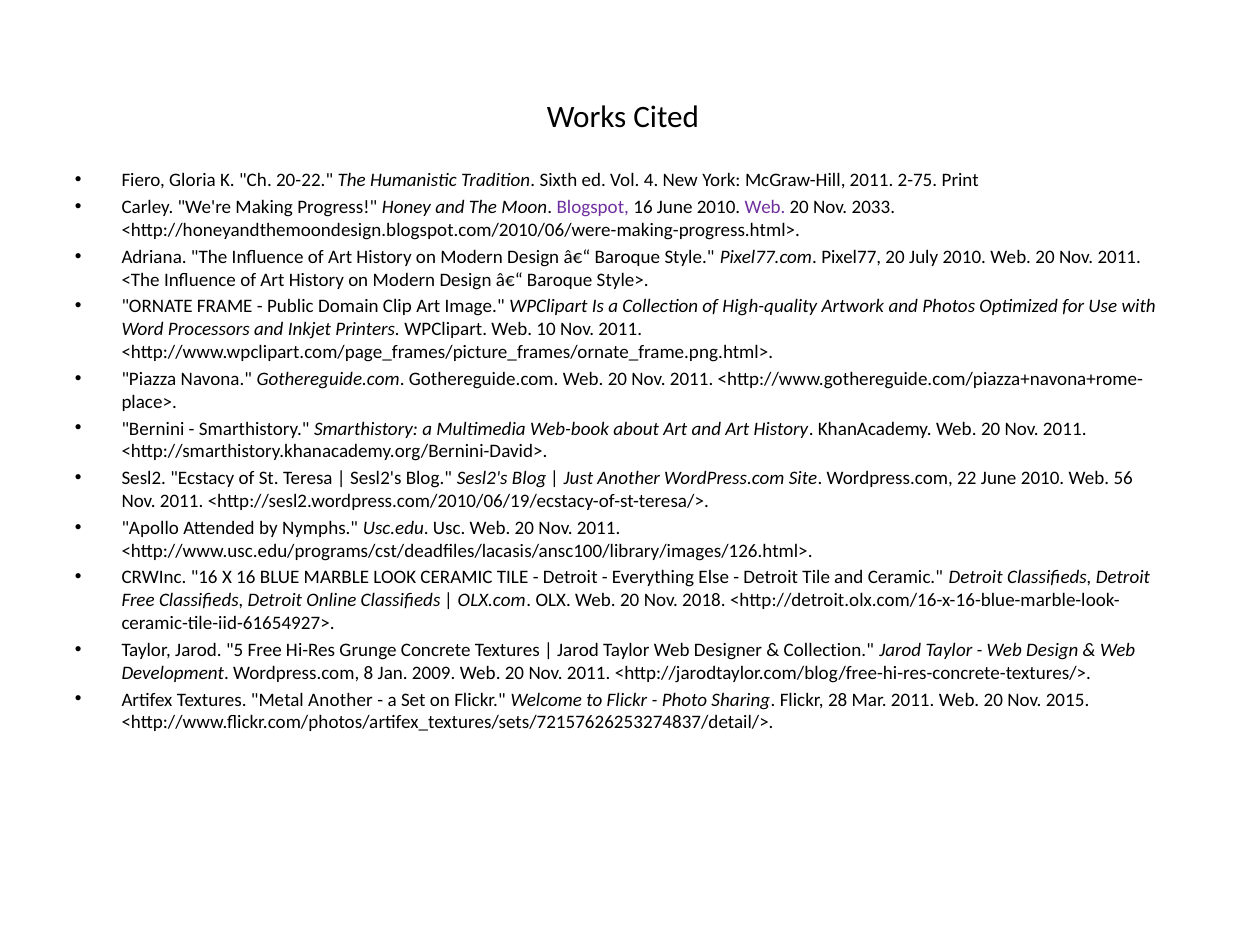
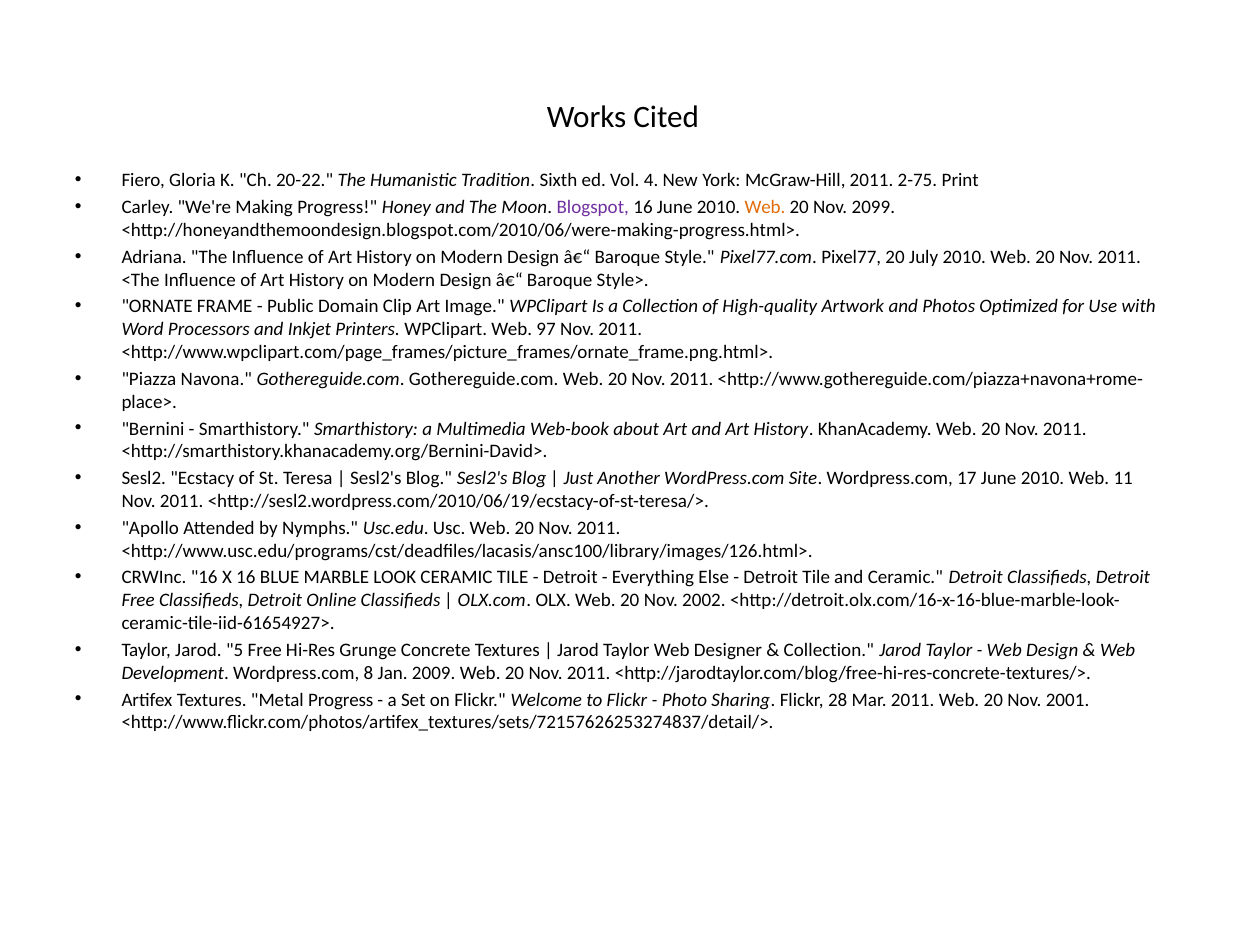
Web colour: purple -> orange (765, 208)
2033: 2033 -> 2099 (873, 208)
10: 10 -> 97 (546, 330)
22: 22 -> 17 (967, 479)
56: 56 -> 11 (1123, 479)
2018: 2018 -> 2002 (704, 601)
Metal Another: Another -> Progress (341, 700)
2015: 2015 -> 2001 (1068, 700)
